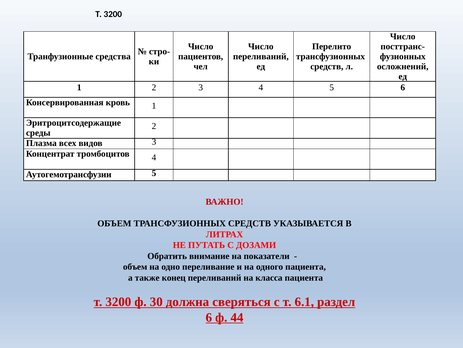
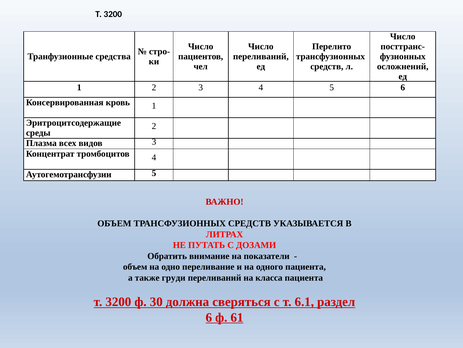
конец: конец -> груди (174, 277)
44: 44 -> 61 (237, 317)
